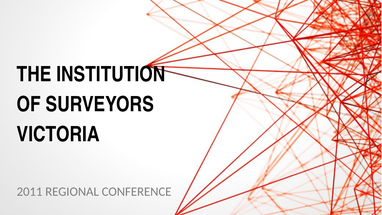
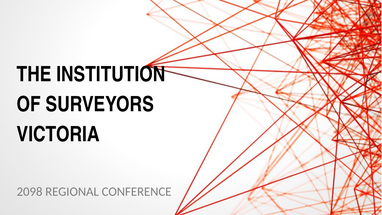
2011: 2011 -> 2098 (30, 192)
